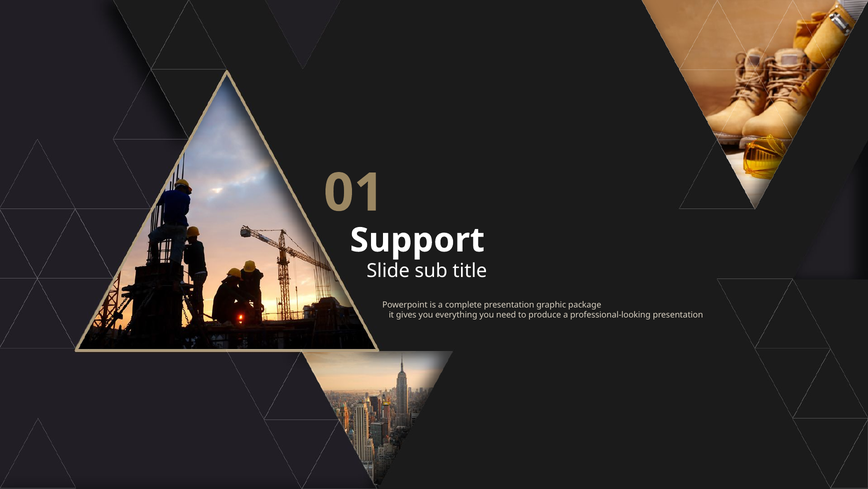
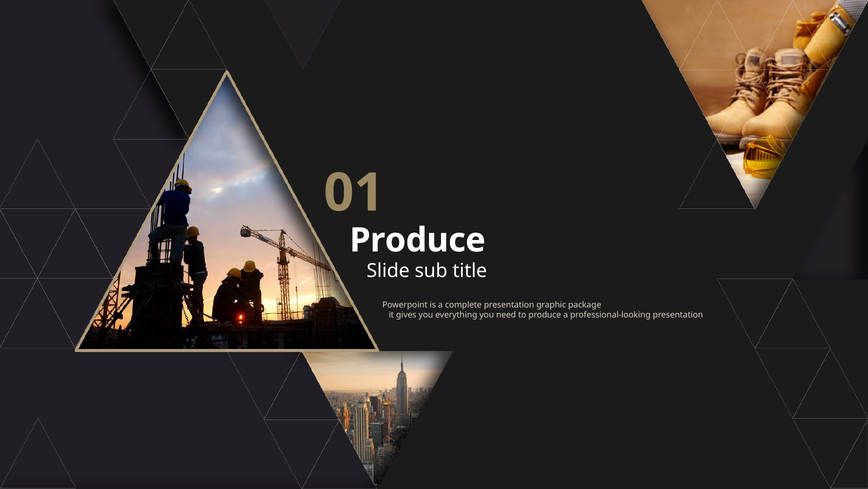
Support: Support -> Produce (418, 240)
